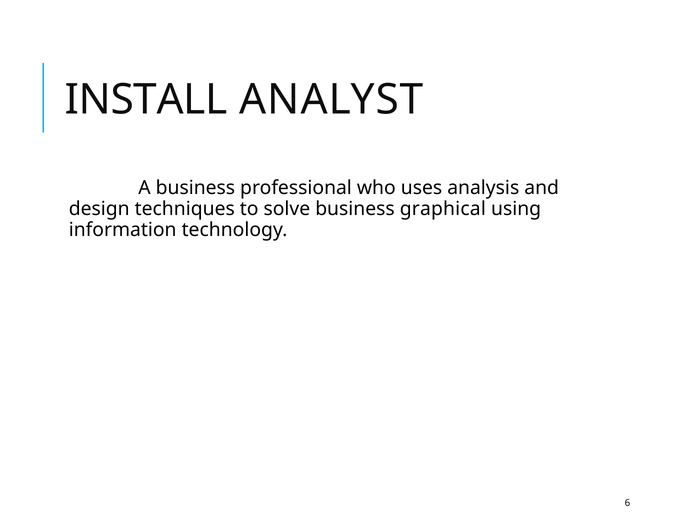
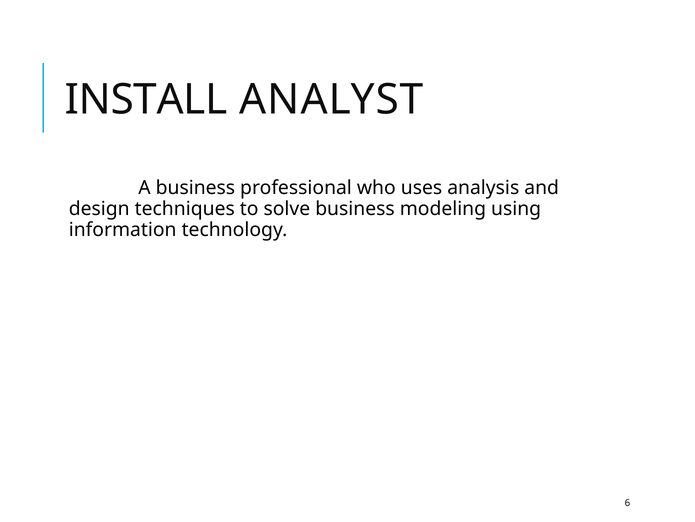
graphical: graphical -> modeling (443, 208)
